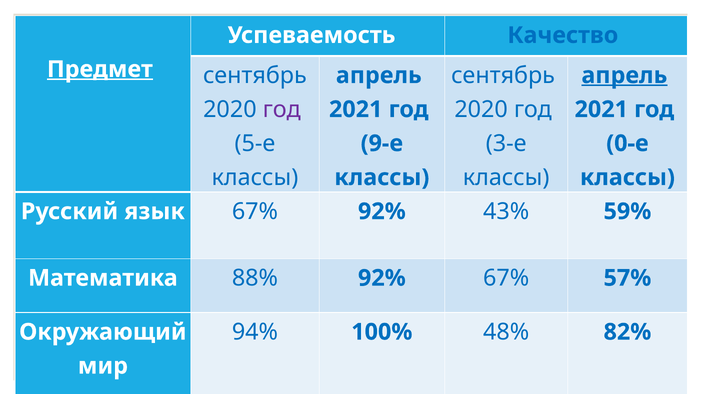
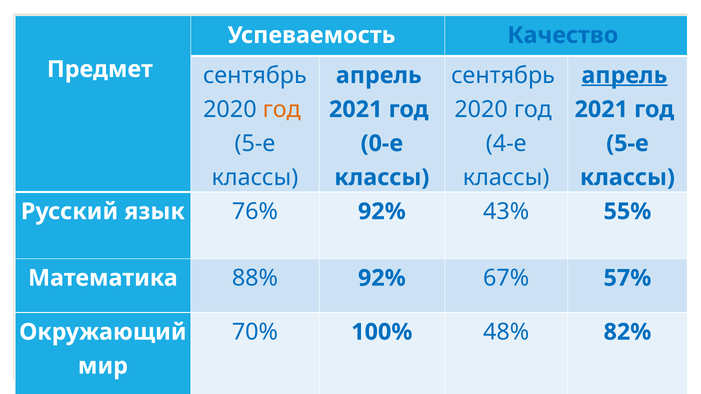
Предмет underline: present -> none (100, 69)
год colour: purple -> orange (282, 109)
3-е: 3-е -> 4-е (506, 144)
9-е: 9-е -> 0-е (382, 144)
0-е: 0-е -> 5-е (627, 144)
язык 67%: 67% -> 76% (255, 212)
59%: 59% -> 55% (627, 212)
94%: 94% -> 70% (255, 332)
